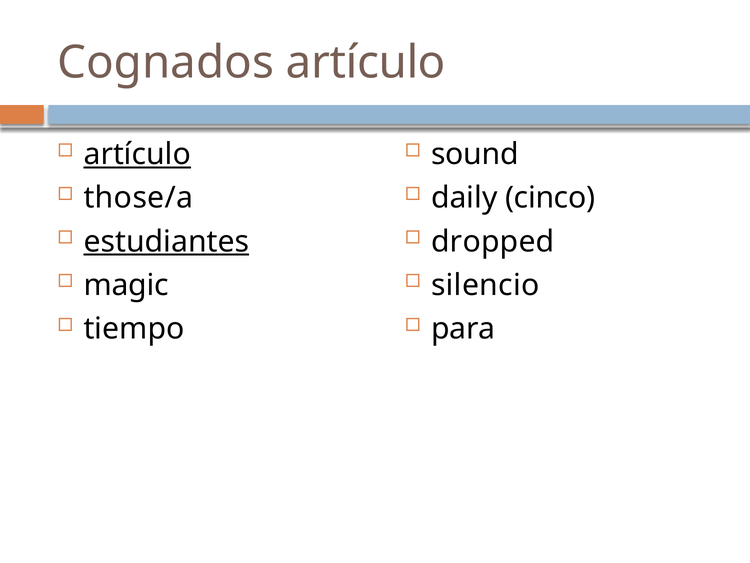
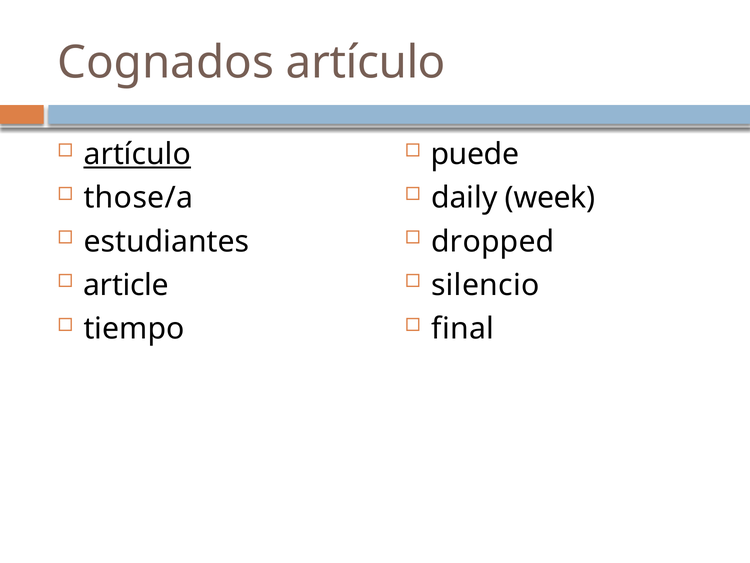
sound: sound -> puede (475, 154)
cinco: cinco -> week (550, 198)
estudiantes underline: present -> none (166, 241)
magic: magic -> article (126, 285)
para: para -> final (463, 329)
